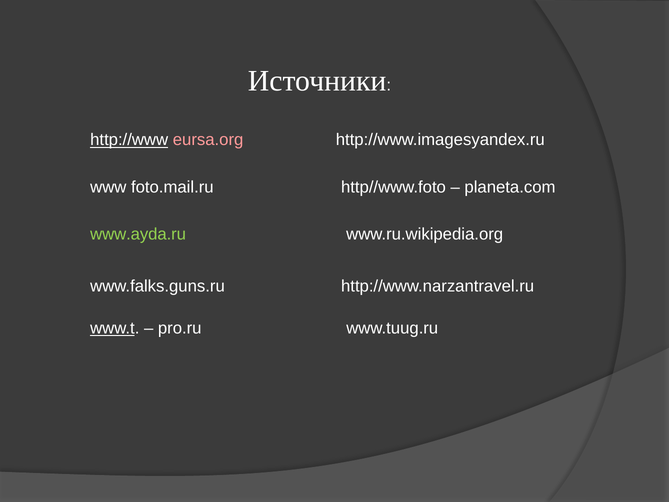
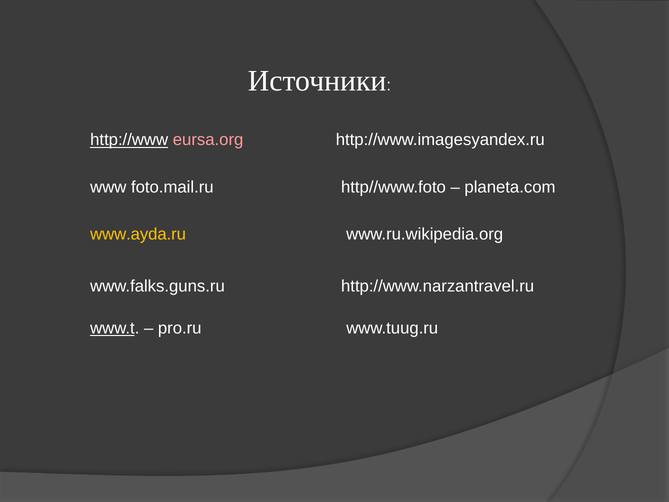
www.ayda.ru colour: light green -> yellow (138, 234)
